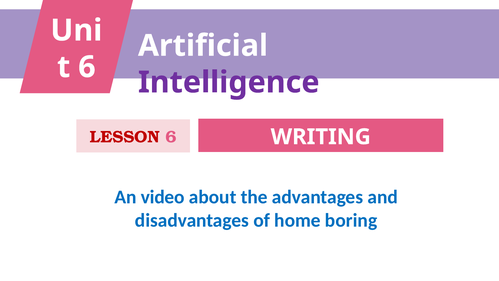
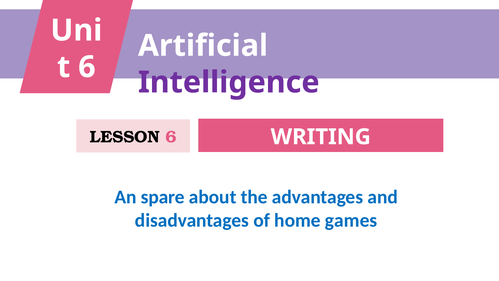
LESSON colour: red -> black (125, 137)
video: video -> spare (163, 197)
boring: boring -> games (351, 220)
